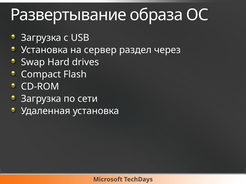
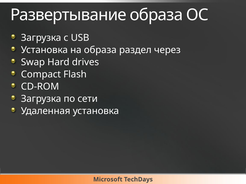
на сервер: сервер -> образа (100, 50)
